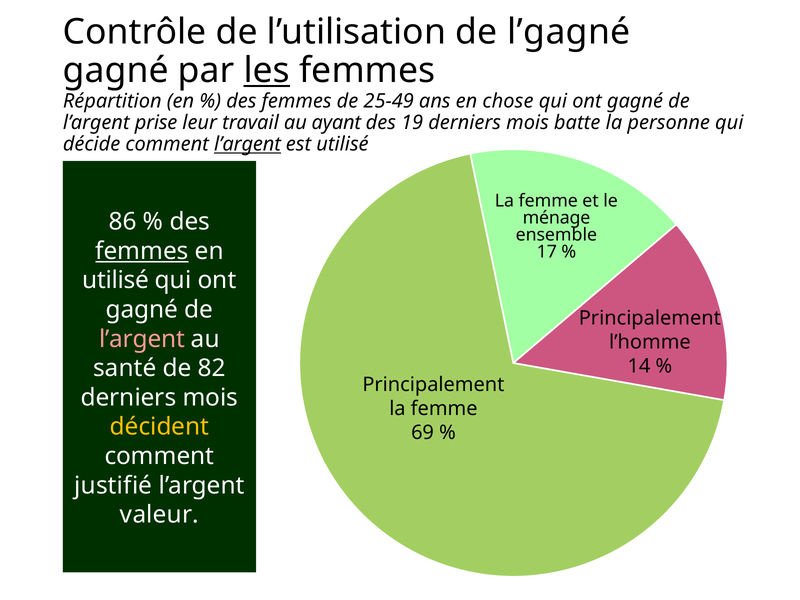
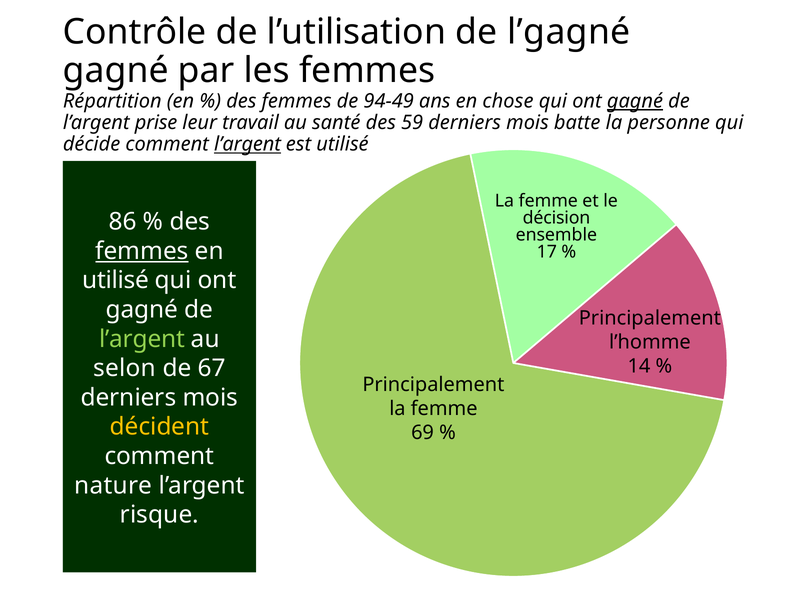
les underline: present -> none (267, 71)
25-49: 25-49 -> 94-49 (389, 101)
gagné underline: none -> present (635, 101)
ayant: ayant -> santé (336, 123)
19: 19 -> 59 (412, 123)
ménage: ménage -> décision (557, 218)
l’argent colour: pink -> light green (142, 339)
santé: santé -> selon (125, 368)
82: 82 -> 67 (212, 368)
justifié: justifié -> nature (113, 485)
valeur: valeur -> risque (159, 515)
